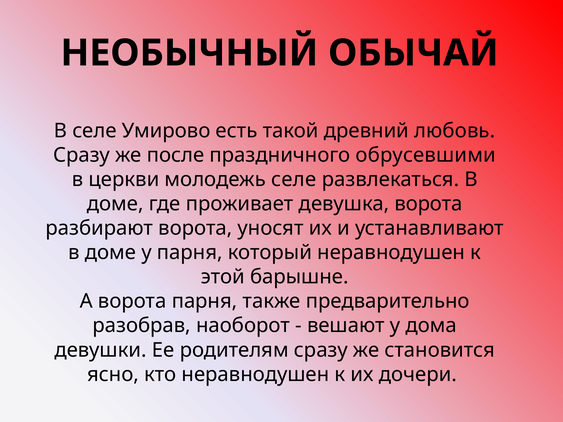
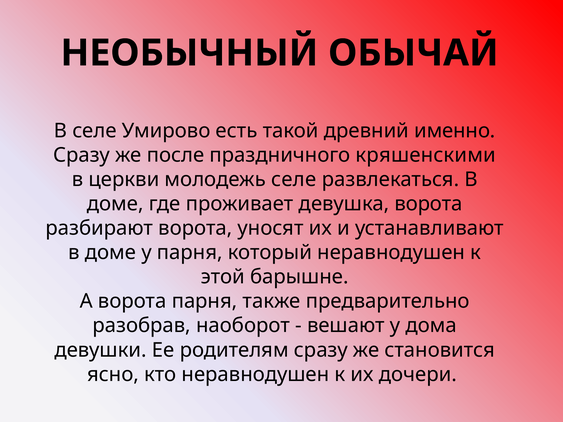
любовь: любовь -> именно (455, 131)
обрусевшими: обрусевшими -> кряшенскими (426, 155)
